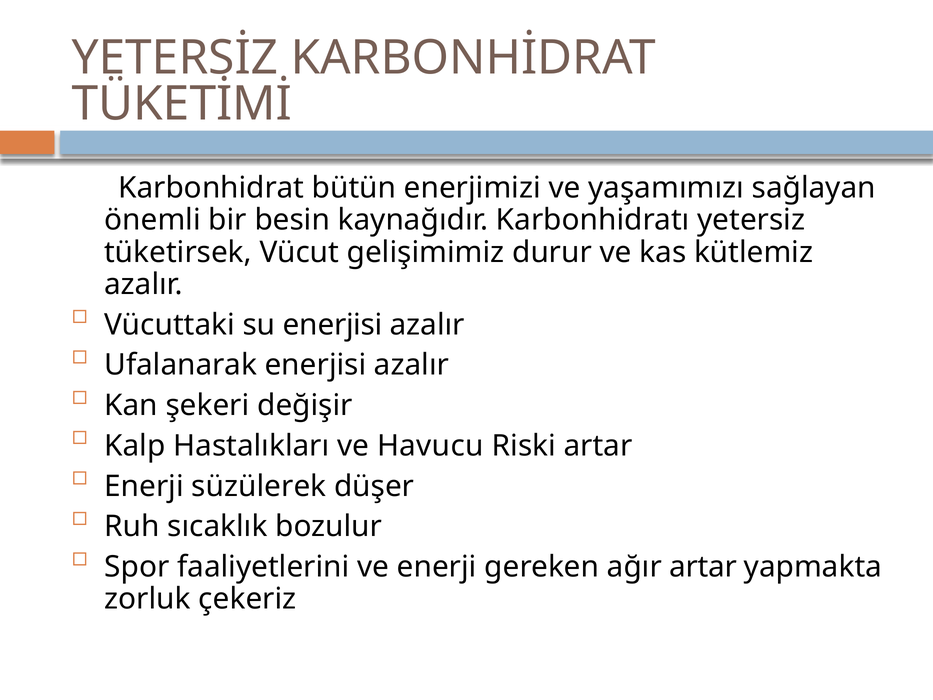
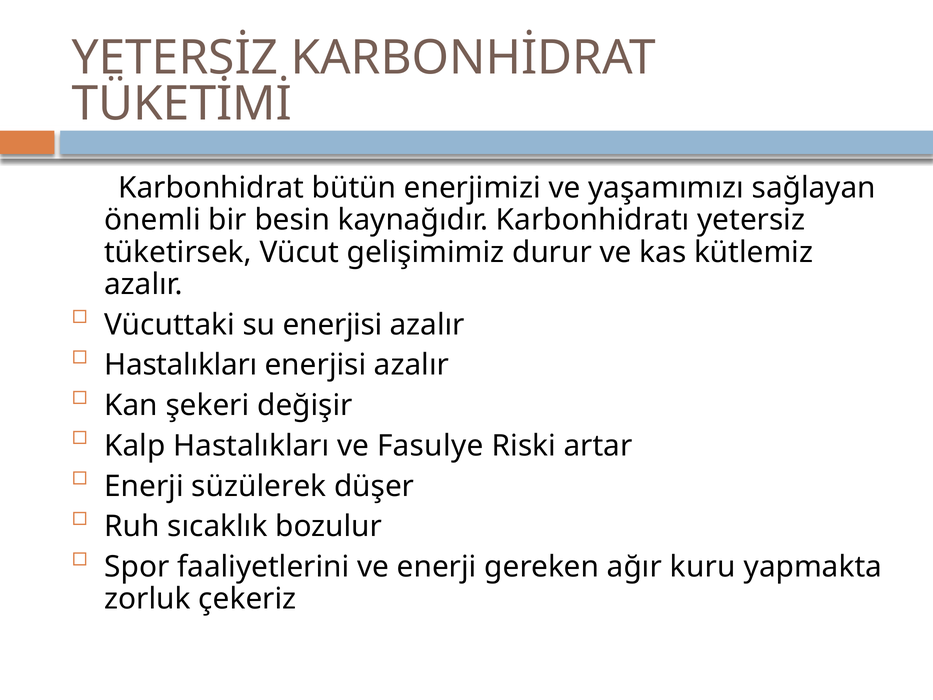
Ufalanarak: Ufalanarak -> Hastalıkları (181, 365)
Havucu: Havucu -> Fasulye (430, 446)
ağır artar: artar -> kuru (703, 567)
